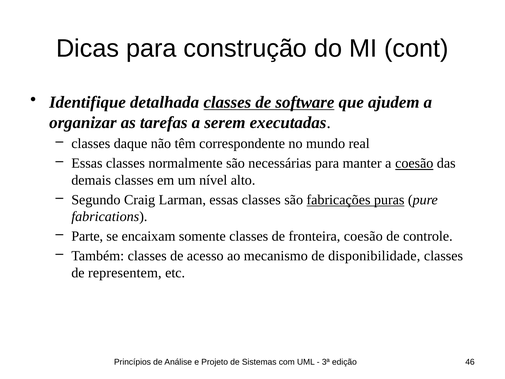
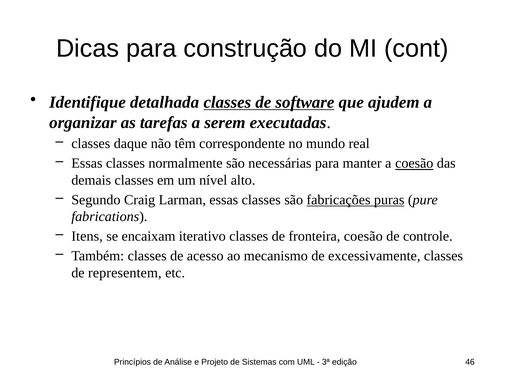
Parte: Parte -> Itens (87, 236)
somente: somente -> iterativo (202, 236)
disponibilidade: disponibilidade -> excessivamente (374, 256)
